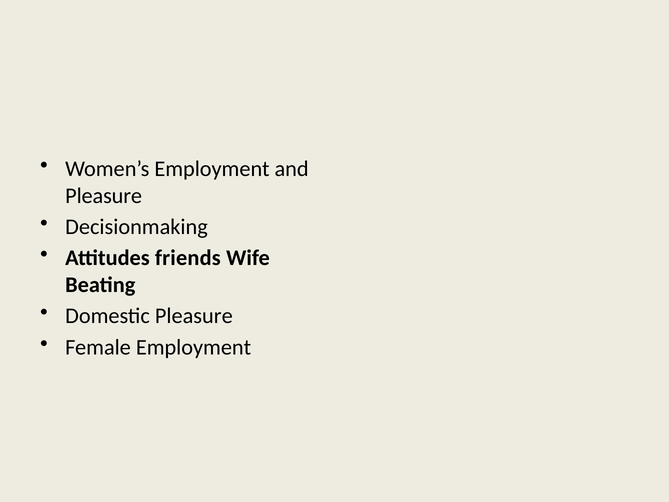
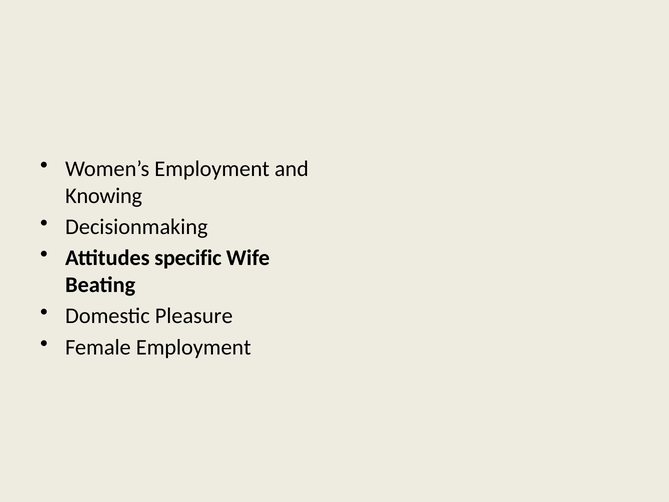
Pleasure: Pleasure -> Knowing (104, 196)
friends: friends -> specific (188, 258)
